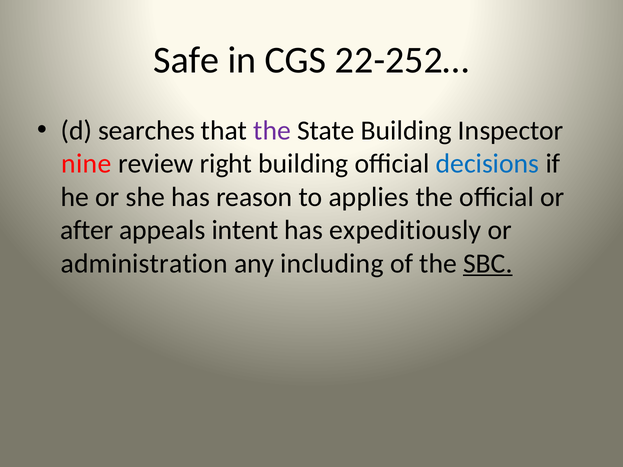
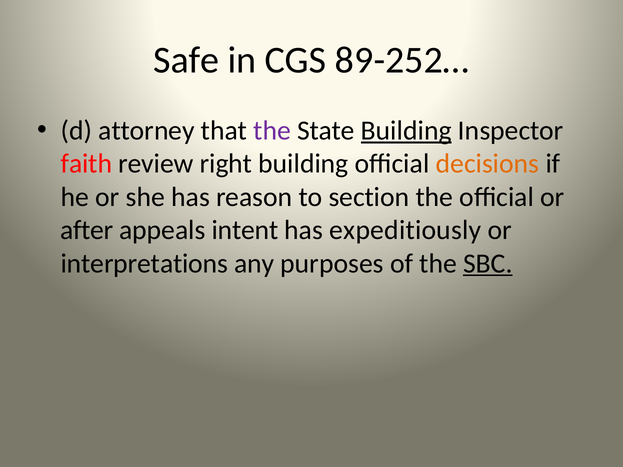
22-252…: 22-252… -> 89-252… (402, 60)
searches: searches -> attorney (147, 131)
Building underline: none -> present (406, 131)
nine: nine -> faith (86, 164)
decisions colour: blue -> orange (487, 164)
applies: applies -> section (369, 197)
administration: administration -> interpretations (144, 264)
including: including -> purposes (332, 264)
